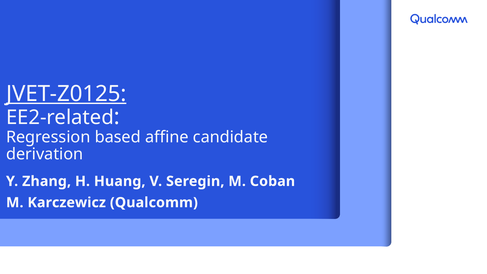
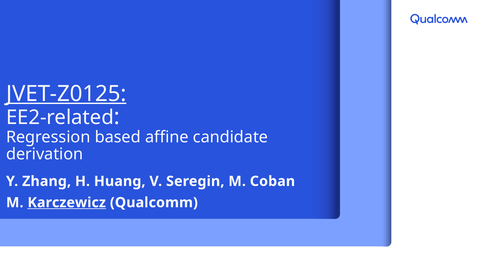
Karczewicz underline: none -> present (67, 203)
